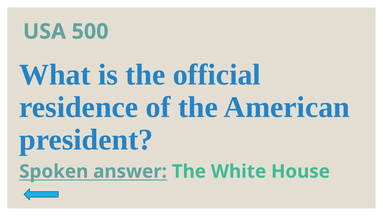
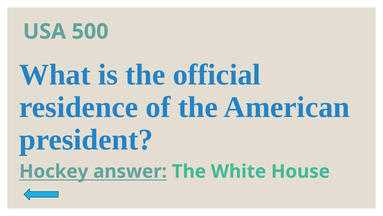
Spoken: Spoken -> Hockey (54, 171)
